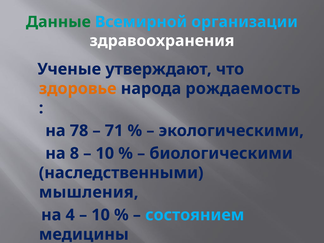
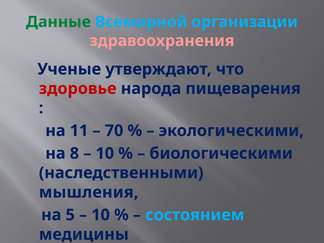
здравоохранения colour: white -> pink (162, 41)
здоровье colour: orange -> red (78, 89)
рождаемость: рождаемость -> пищеварения (243, 89)
78: 78 -> 11 (79, 131)
71: 71 -> 70 (114, 131)
4: 4 -> 5 (70, 215)
